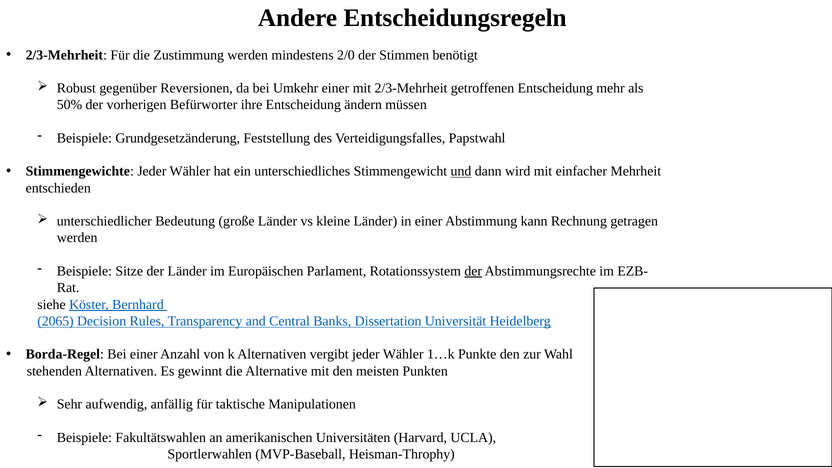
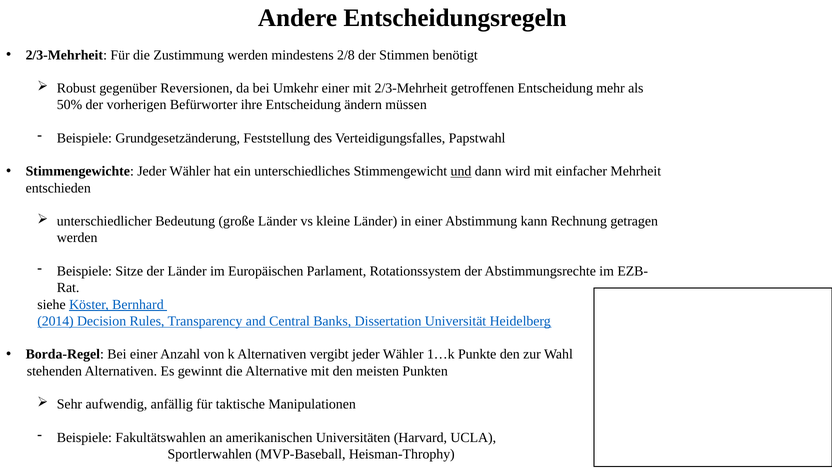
2/0: 2/0 -> 2/8 (346, 55)
der underline: present -> none (473, 271)
2065: 2065 -> 2014 (56, 321)
